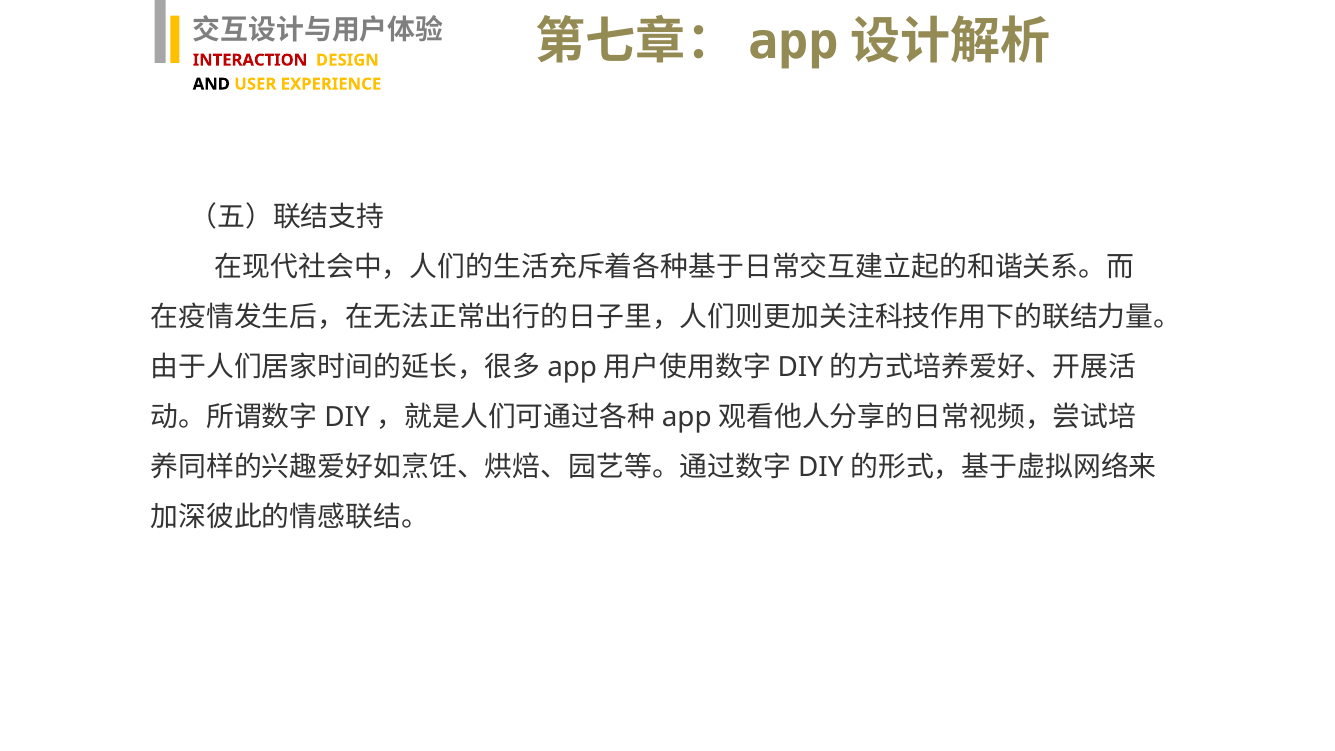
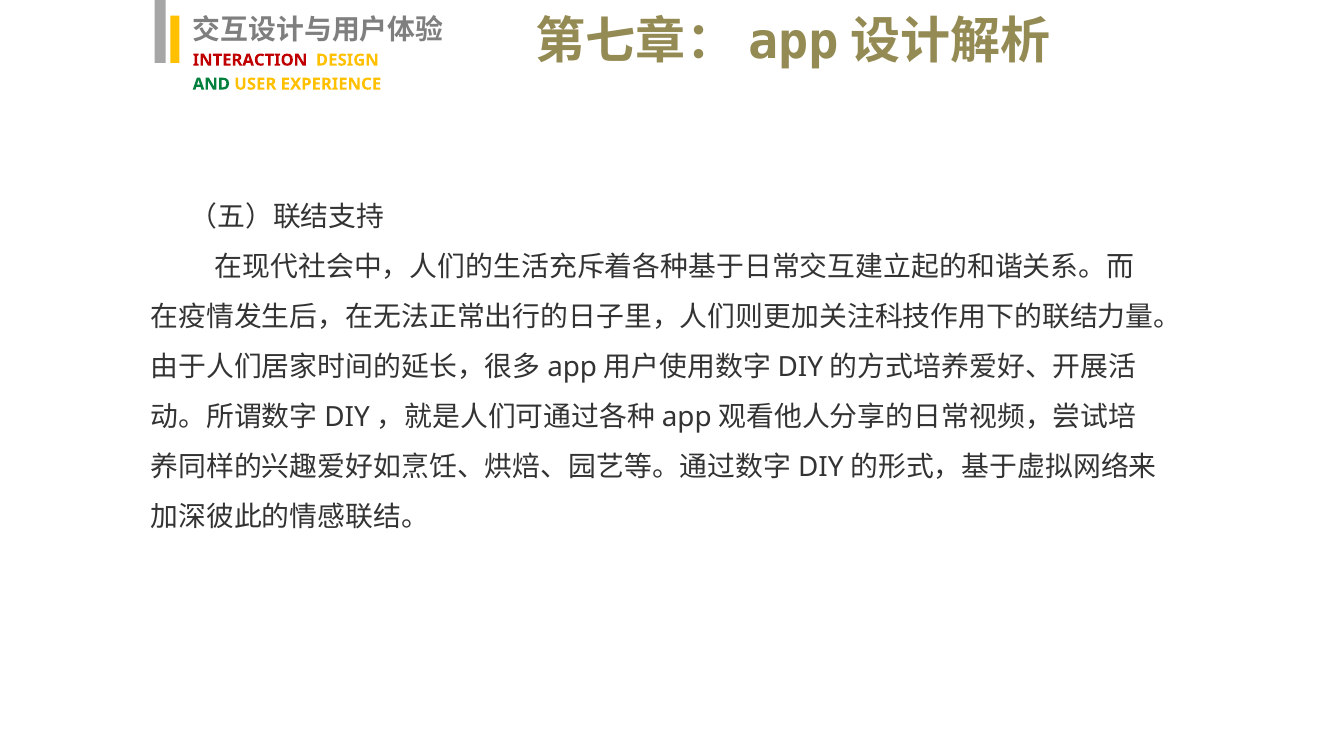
AND colour: black -> green (211, 84)
